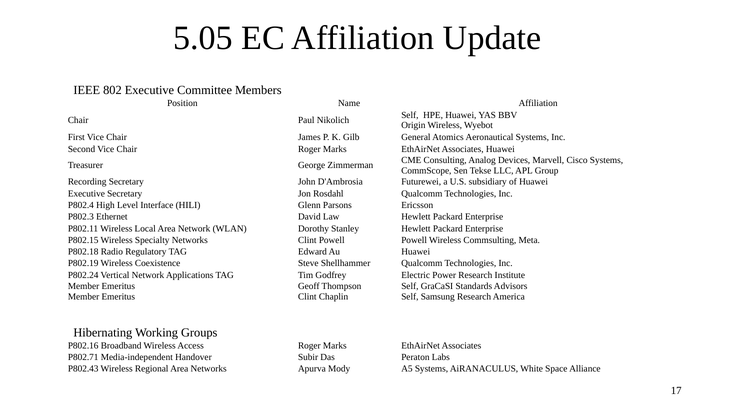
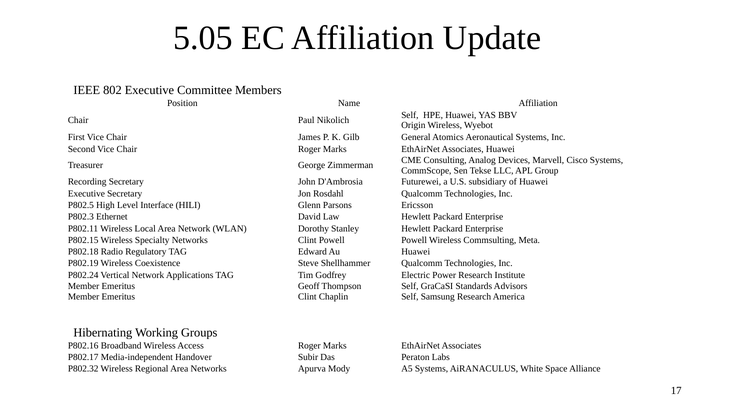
P802.4: P802.4 -> P802.5 (81, 205)
P802.71: P802.71 -> P802.17 (83, 357)
P802.43: P802.43 -> P802.32 (83, 369)
